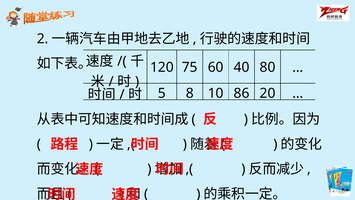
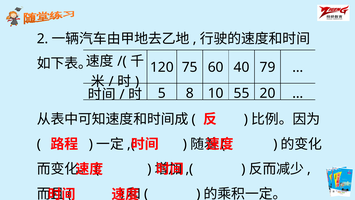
80: 80 -> 79 (268, 67)
86: 86 -> 55 (242, 93)
